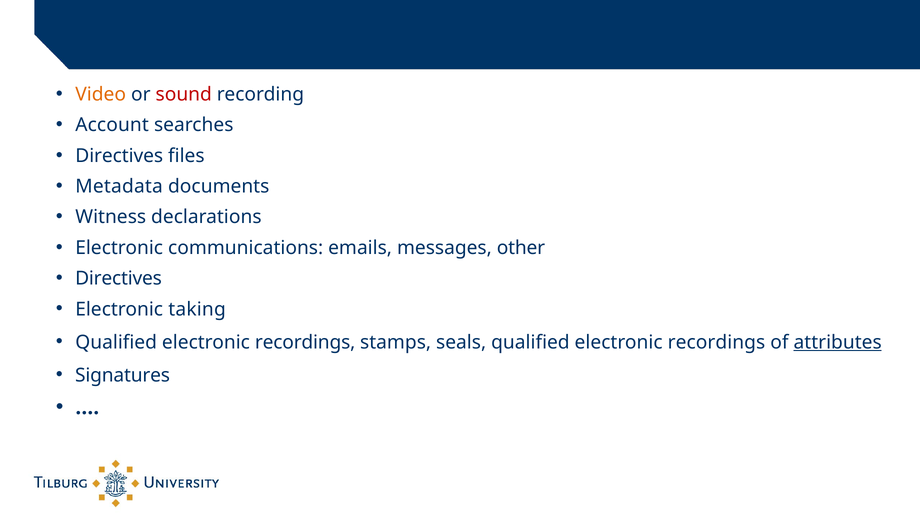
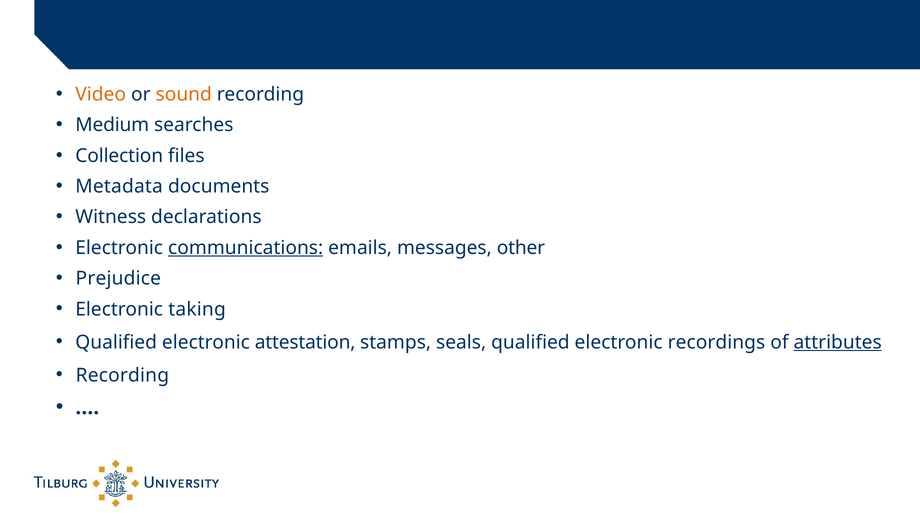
sound colour: red -> orange (184, 94)
Account: Account -> Medium (112, 125)
Directives: Directives -> Collection (119, 156)
communications underline: none -> present (246, 248)
Directives: Directives -> Prejudice (118, 278)
recordings: recordings -> attestation (305, 342)
Signatures: Signatures -> Recording (122, 375)
